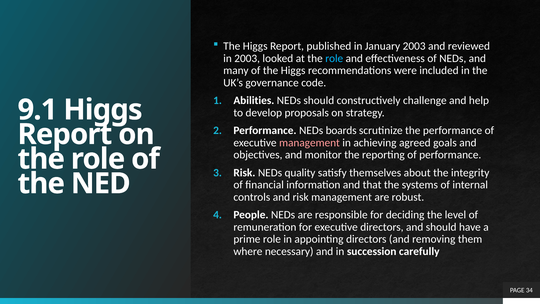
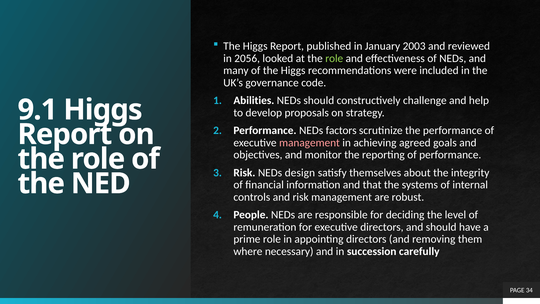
in 2003: 2003 -> 2056 (247, 58)
role colour: light blue -> light green (334, 58)
boards: boards -> factors (341, 130)
quality: quality -> design (300, 173)
